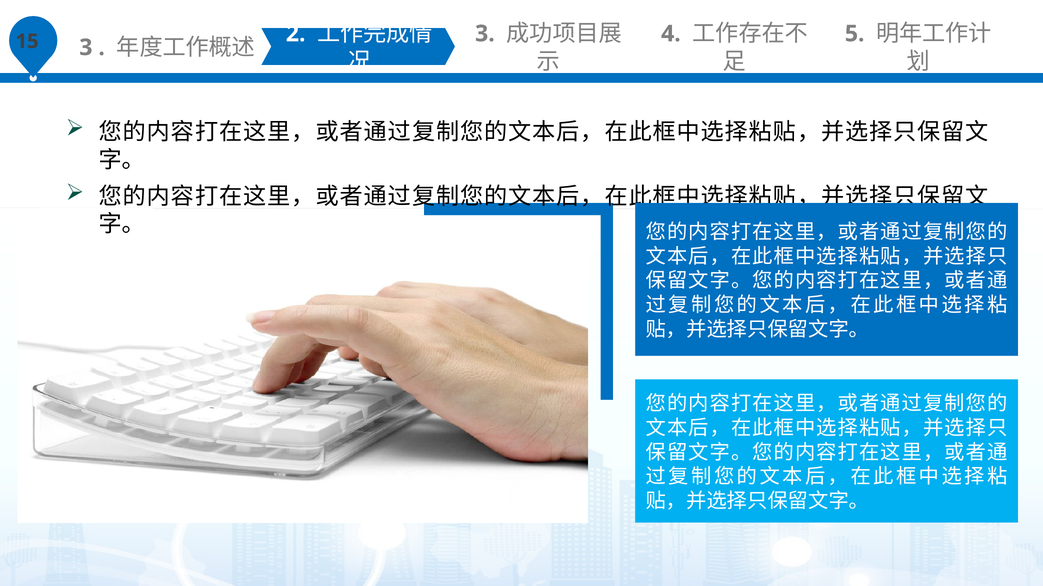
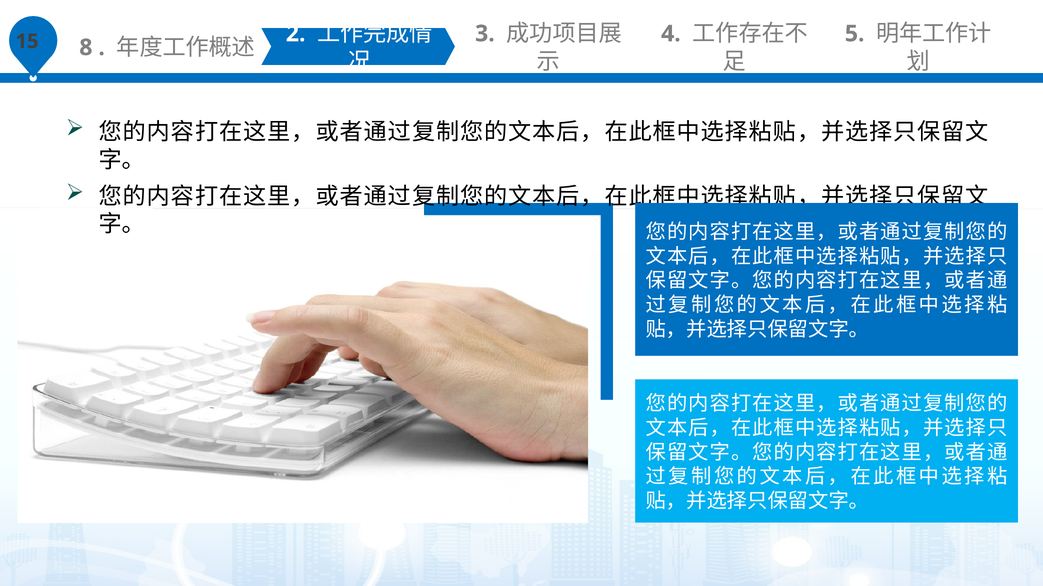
3: 3 -> 8 (86, 48)
